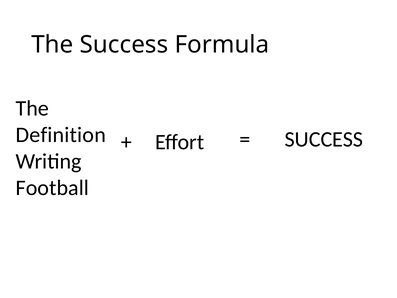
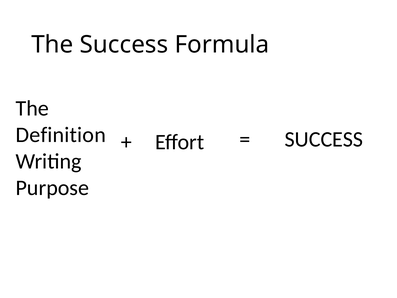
Football: Football -> Purpose (52, 188)
